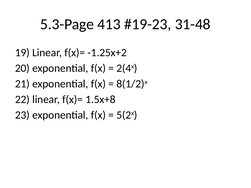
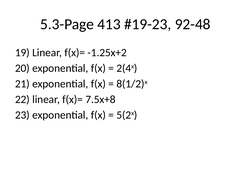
31-48: 31-48 -> 92-48 (193, 24)
1.5x+8: 1.5x+8 -> 7.5x+8 (101, 100)
